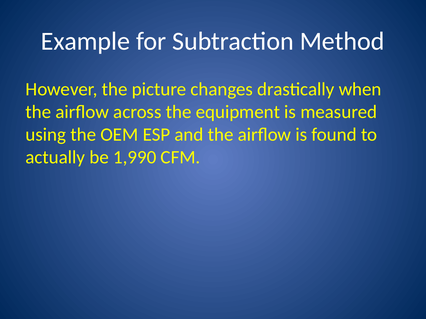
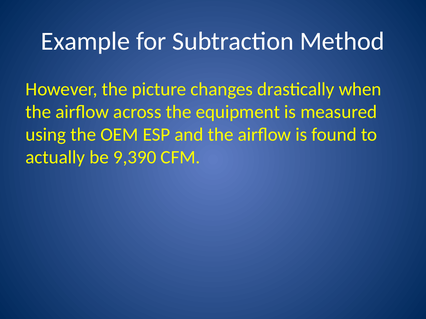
1,990: 1,990 -> 9,390 (135, 158)
